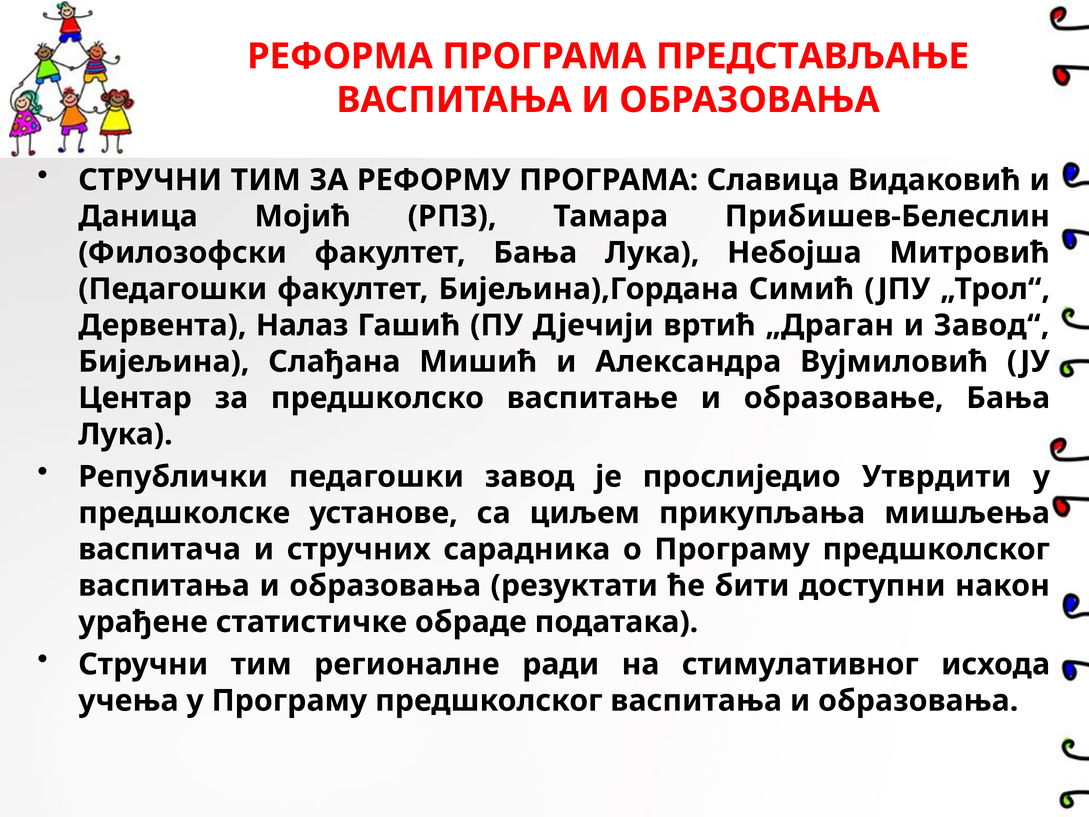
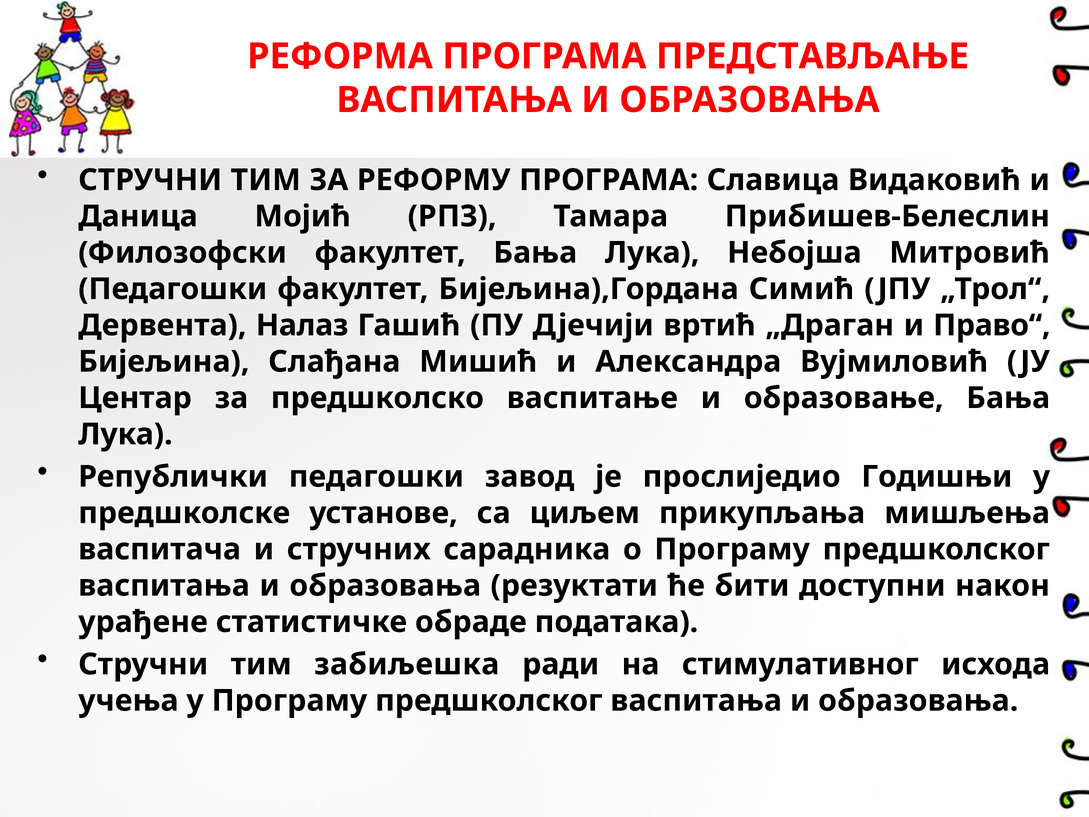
Завод“: Завод“ -> Право“ (992, 325)
Утврдити: Утврдити -> Годишњи (937, 477)
регионалне: регионалне -> забиљешка (407, 664)
